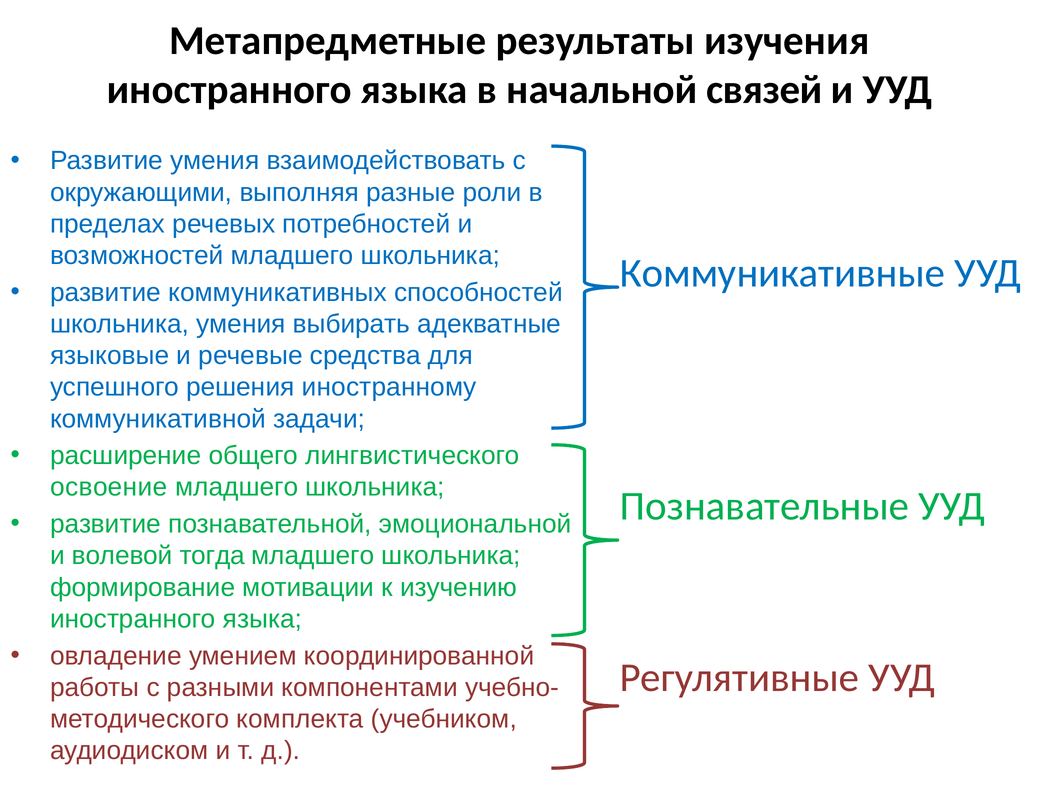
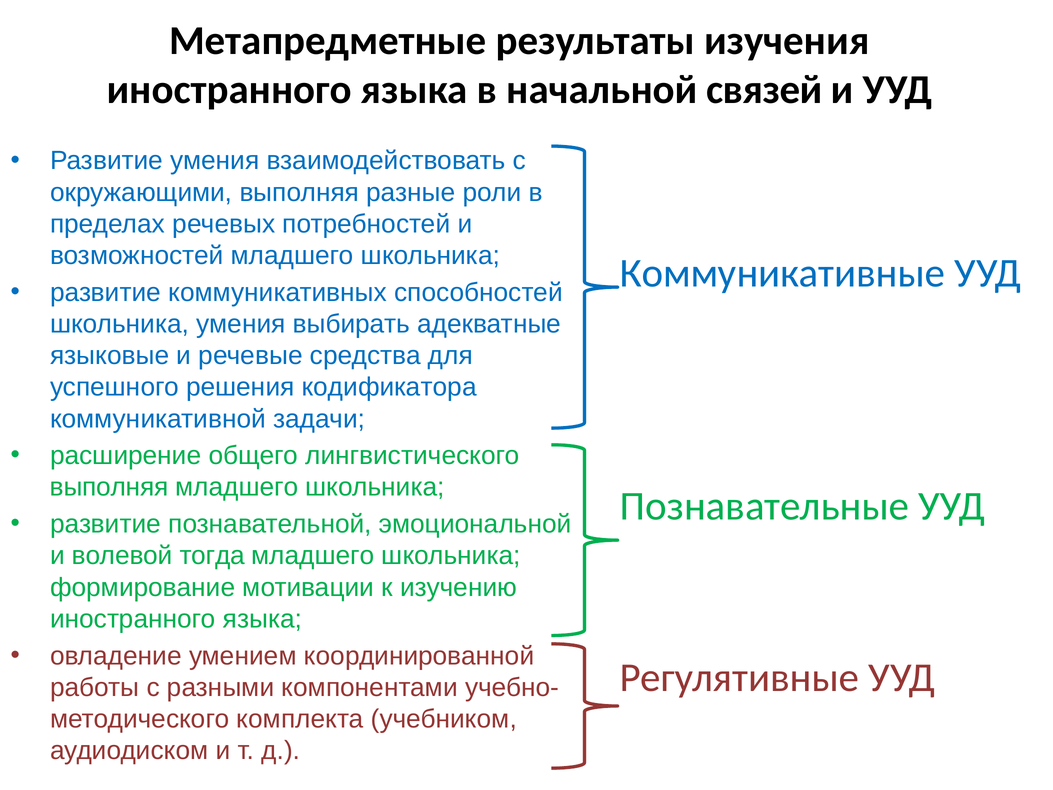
иностранному: иностранному -> кодификатора (389, 387)
освоение: освоение -> выполняя (109, 487)
